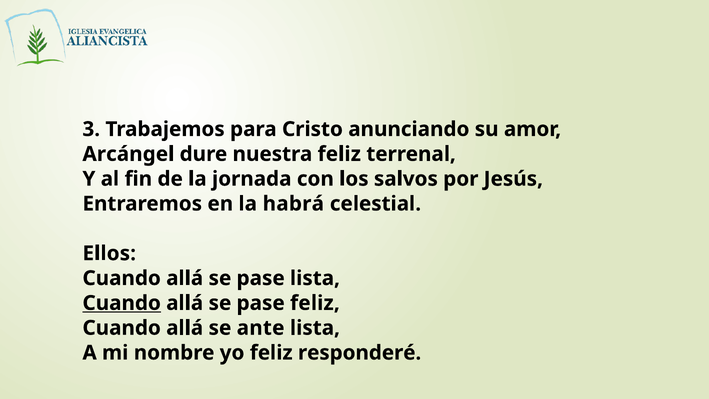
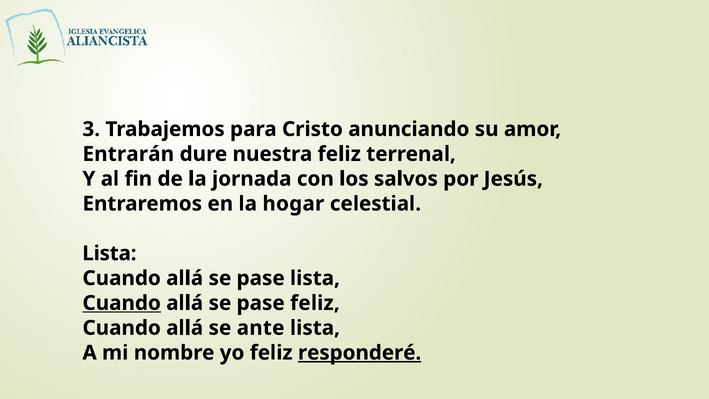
Arcángel: Arcángel -> Entrarán (128, 154)
habrá: habrá -> hogar (293, 204)
Ellos: Ellos -> Lista (109, 253)
responderé underline: none -> present (360, 353)
